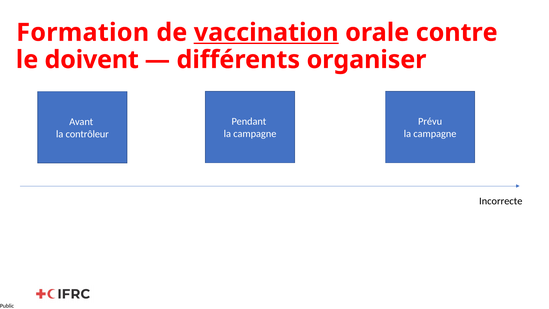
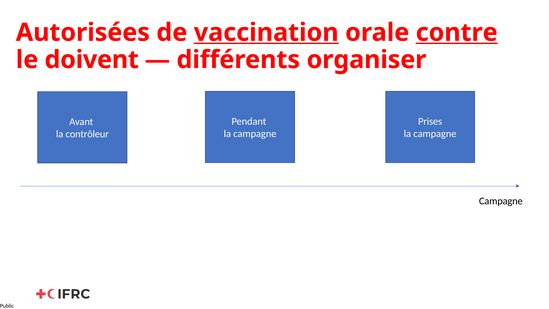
Formation: Formation -> Autorisées (83, 33)
contre underline: none -> present (457, 33)
Prévu: Prévu -> Prises (430, 121)
Incorrecte: Incorrecte -> Campagne (501, 201)
